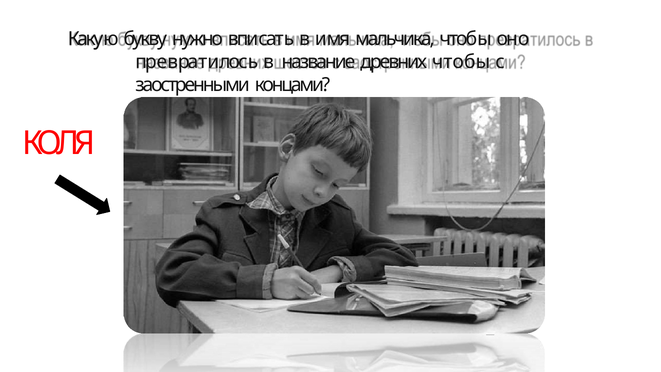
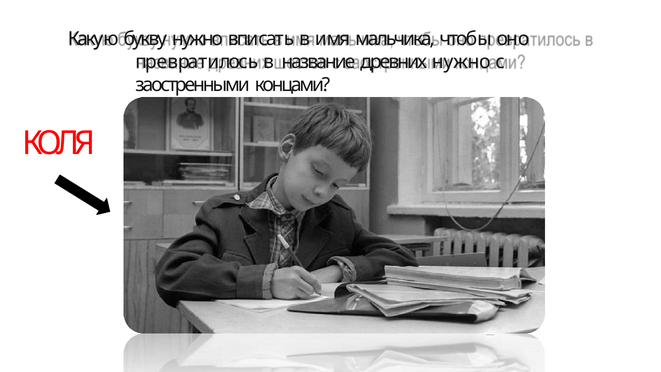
древних чтобы: чтобы -> нужно (461, 62)
